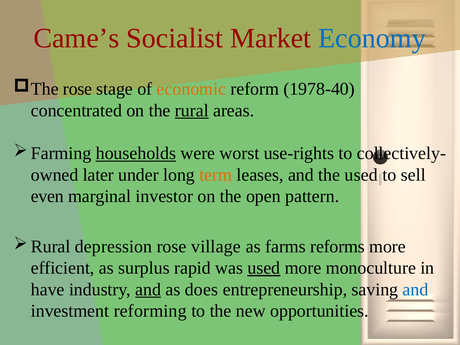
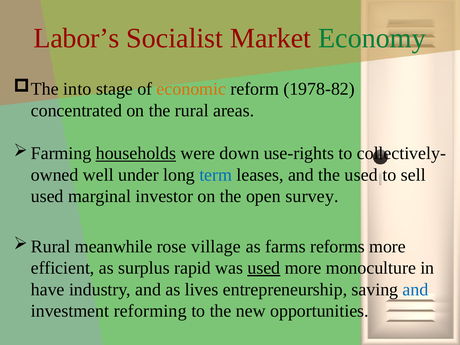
Came’s: Came’s -> Labor’s (76, 38)
Economy colour: blue -> green (372, 38)
rose: rose -> into (77, 89)
1978-40: 1978-40 -> 1978-82 (319, 89)
rural underline: present -> none (192, 110)
worst: worst -> down (240, 153)
later: later -> well (98, 175)
term colour: orange -> blue (216, 175)
even: even -> used (47, 196)
pattern: pattern -> survey (312, 196)
depression: depression -> meanwhile (114, 246)
and underline: present -> none (148, 289)
does: does -> lives (202, 289)
